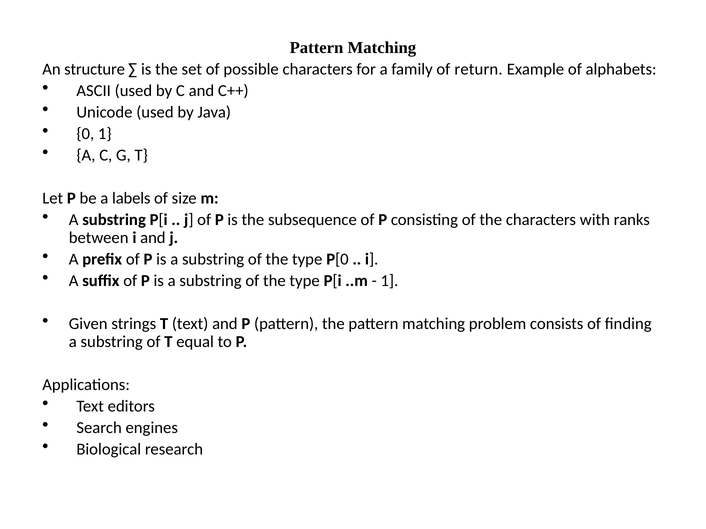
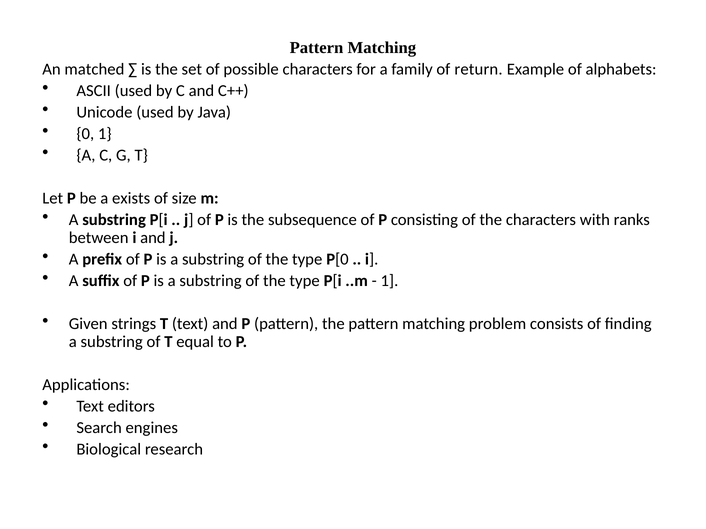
structure: structure -> matched (94, 69)
labels: labels -> exists (131, 198)
